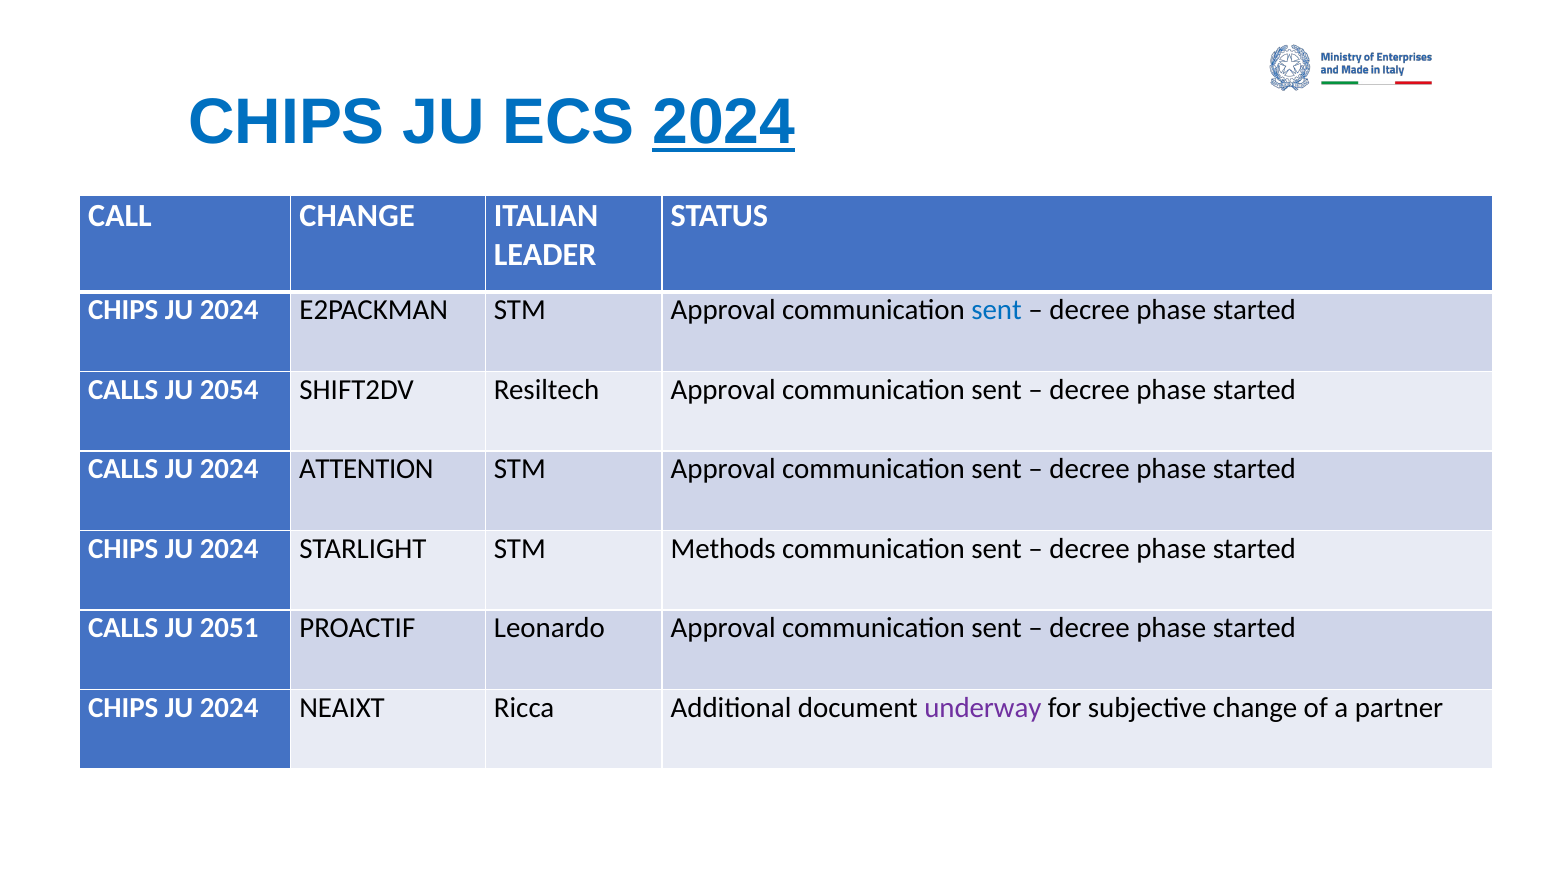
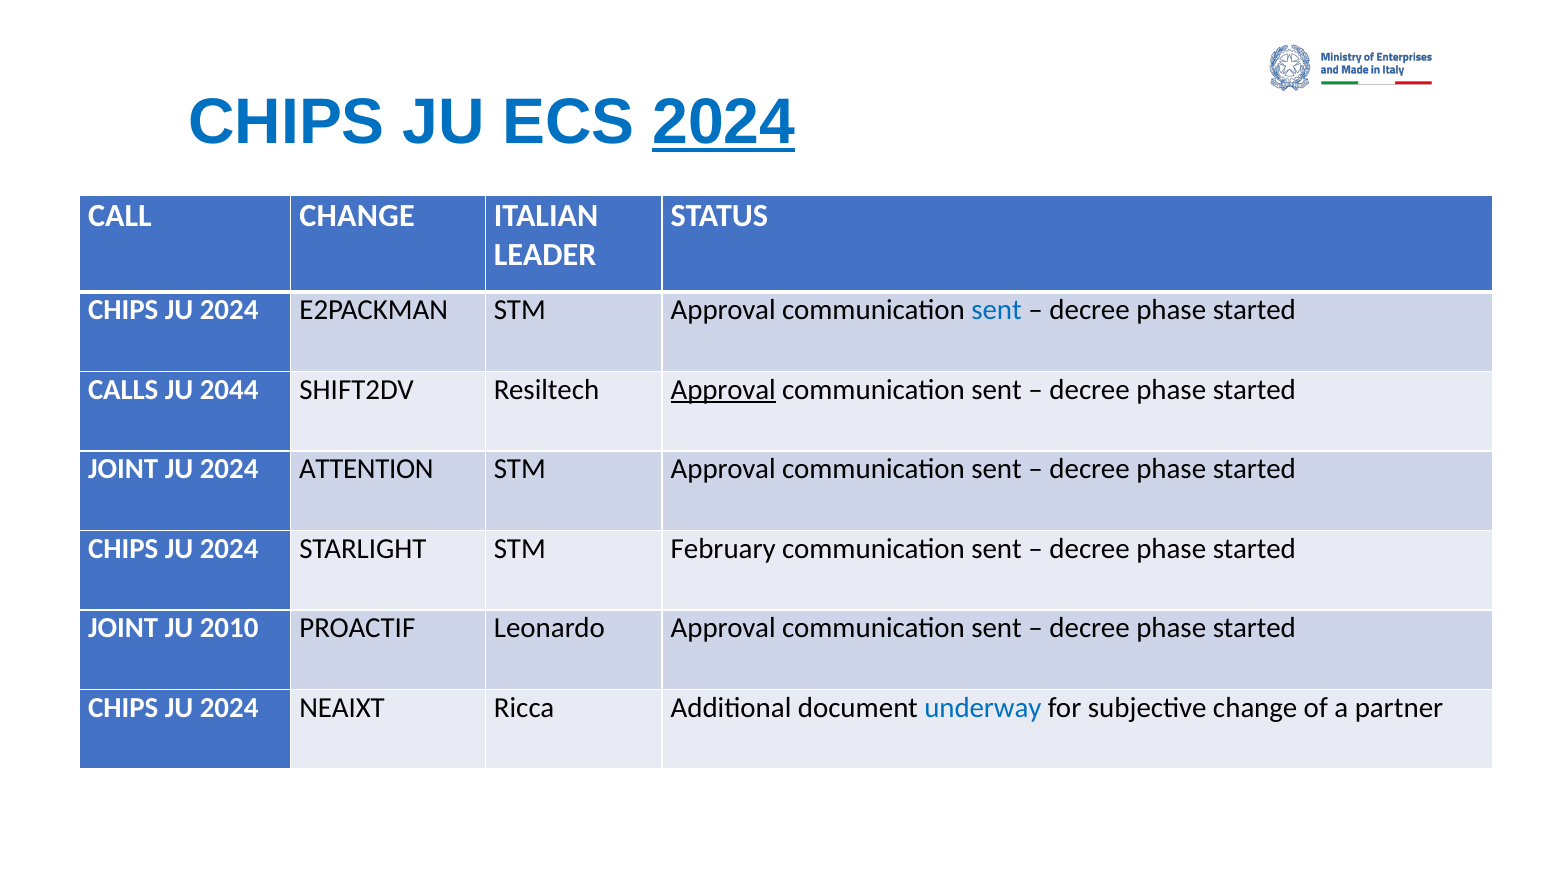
2054: 2054 -> 2044 (229, 389)
Approval underline: none -> present (723, 389)
CALLS: CALLS -> JOINT (123, 469)
Methods: Methods -> February (723, 548)
CALLS: CALLS -> JOINT (123, 628)
2051: 2051 -> 2010 (229, 628)
underway colour: purple -> blue (983, 707)
